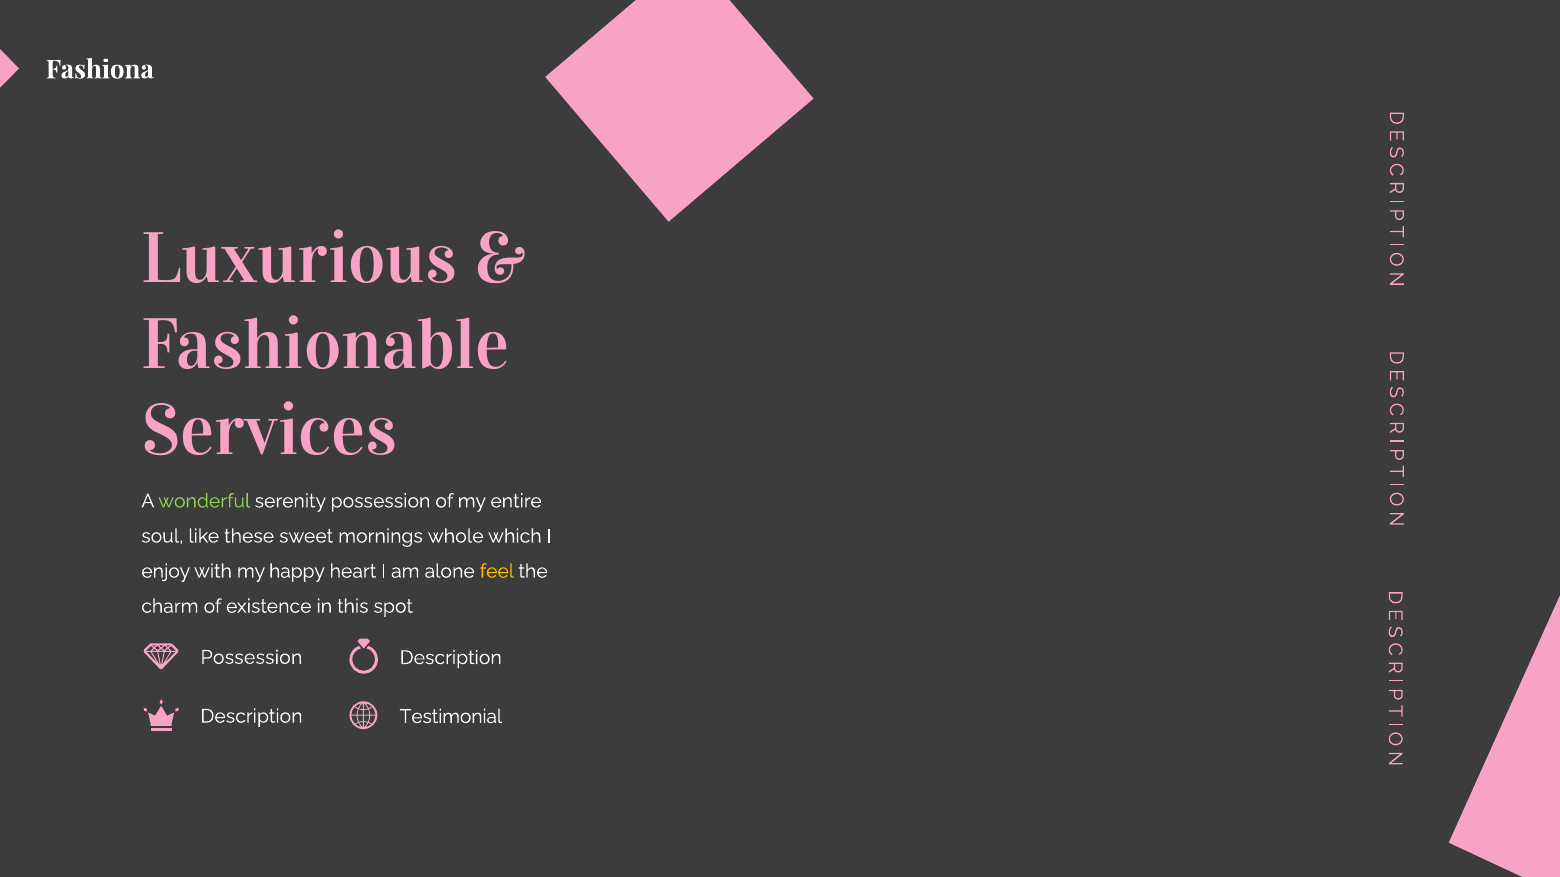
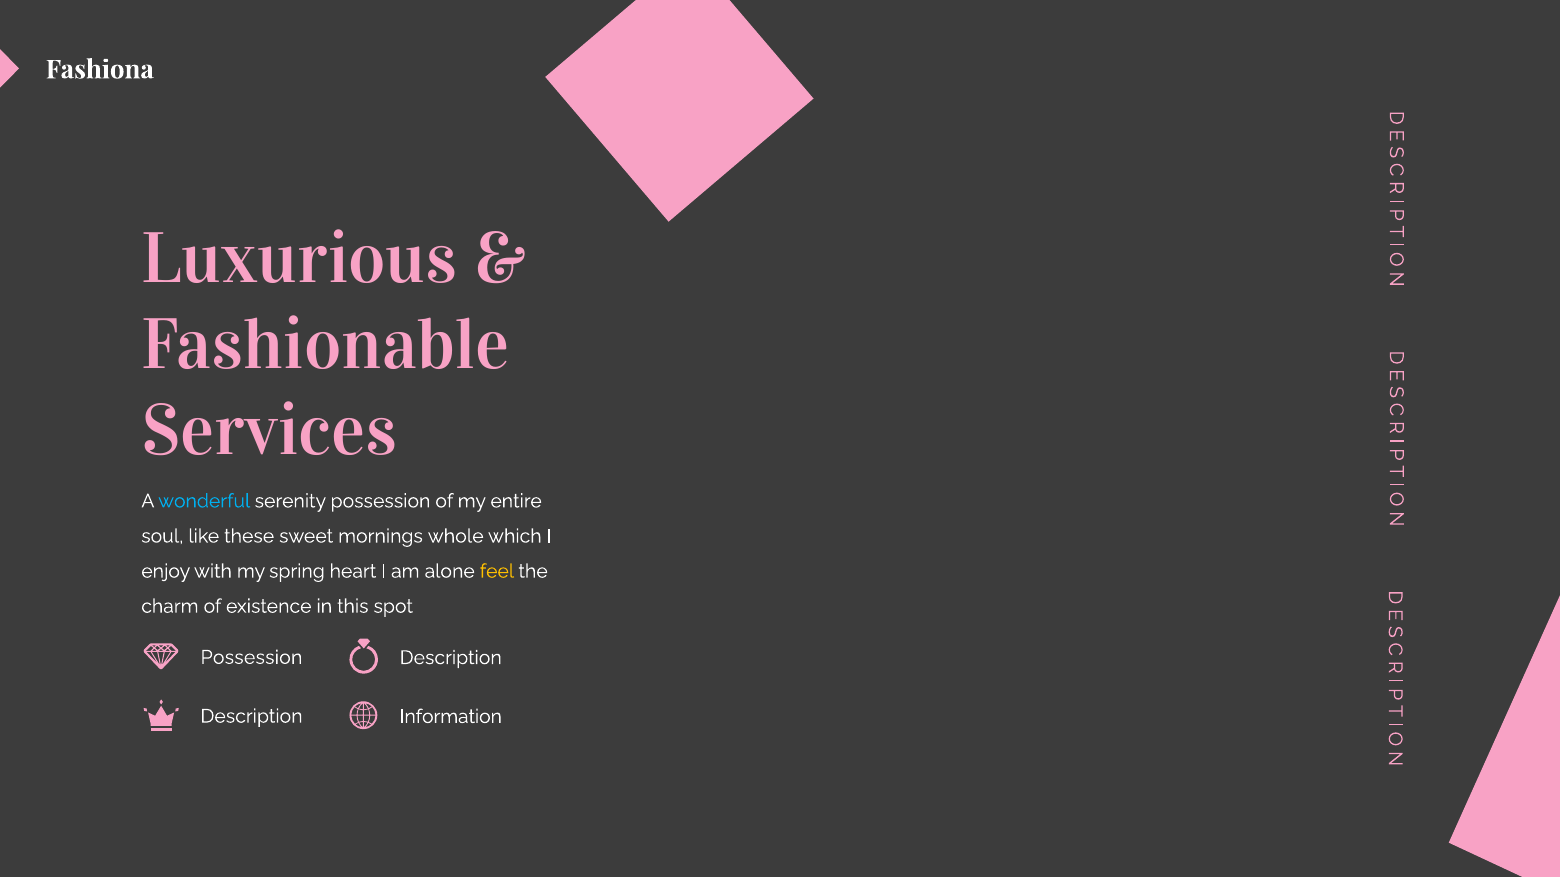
wonderful colour: light green -> light blue (204, 501)
happy: happy -> spring (297, 572)
Testimonial: Testimonial -> Information (451, 717)
